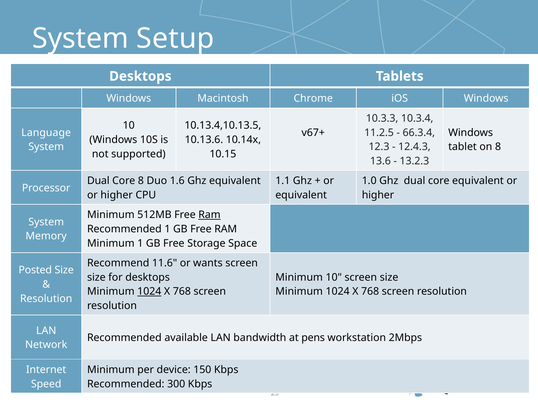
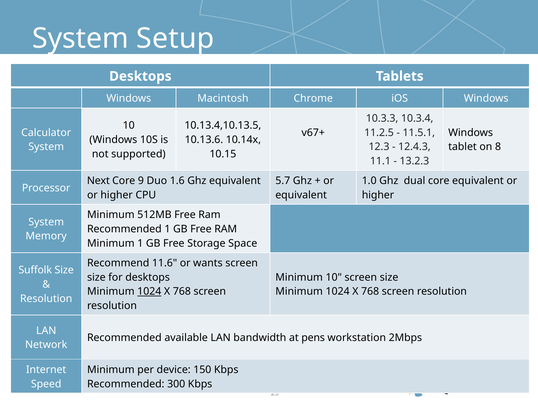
Language: Language -> Calculator (46, 132)
66.3.4: 66.3.4 -> 11.5.1 (419, 132)
13.6: 13.6 -> 11.1 (380, 161)
Dual: Dual -> Next (98, 181)
Core 8: 8 -> 9 (141, 181)
1.1: 1.1 -> 5.7 (283, 181)
Ram underline: present -> none (209, 215)
Posted: Posted -> Suffolk (35, 270)
